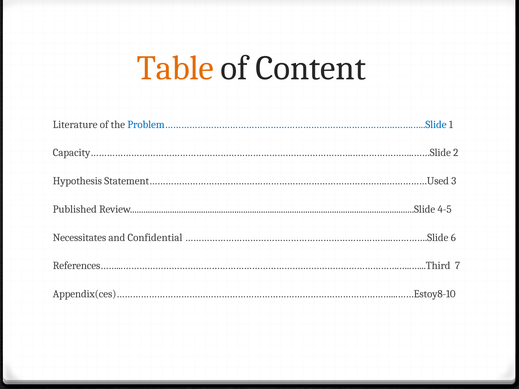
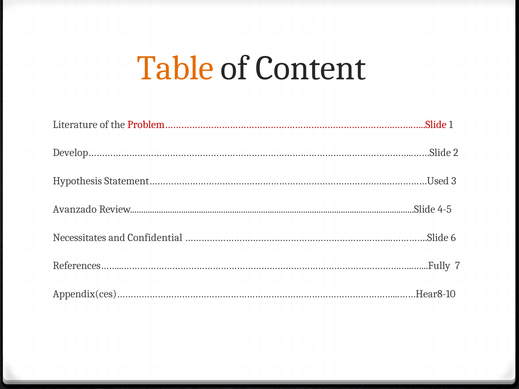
Problem………………………………………………………………………….…….…..Slide colour: blue -> red (287, 125)
Capacity…………………………………………………………………………………….…………………..……Slide: Capacity…………………………………………………………………………………….…………………..……Slide -> Develop…………………………………………………………………………………….…………………..……Slide (252, 153)
Published: Published -> Avanzado (75, 209)
References……...………………………………………………………………………………………….…..…...Third: References……...………………………………………………………………………………………….…..…...Third -> References……...………………………………………………………………………………………….…..…...Fully (252, 266)
Appendix(ces)…………………………………………………………………………………………...……Estoy8-10: Appendix(ces)…………………………………………………………………………………………...……Estoy8-10 -> Appendix(ces)…………………………………………………………………………………………...……Hear8-10 (254, 294)
